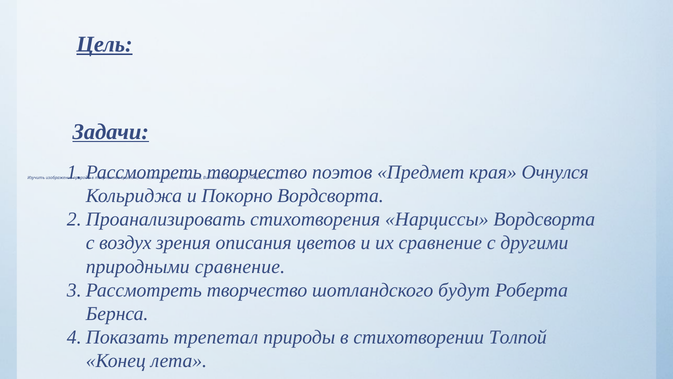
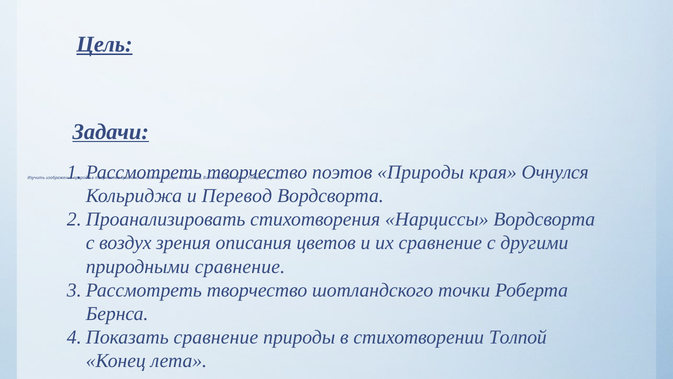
поэтов Предмет: Предмет -> Природы (421, 172)
Покорно: Покорно -> Перевод (237, 196)
будут: будут -> точки (464, 290)
трепетал: трепетал -> сравнение (216, 337)
